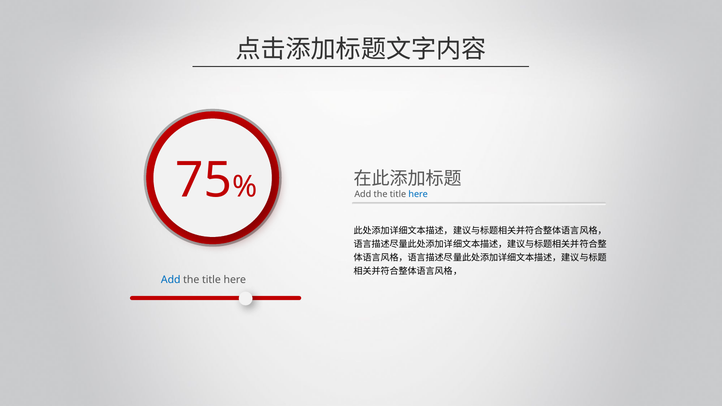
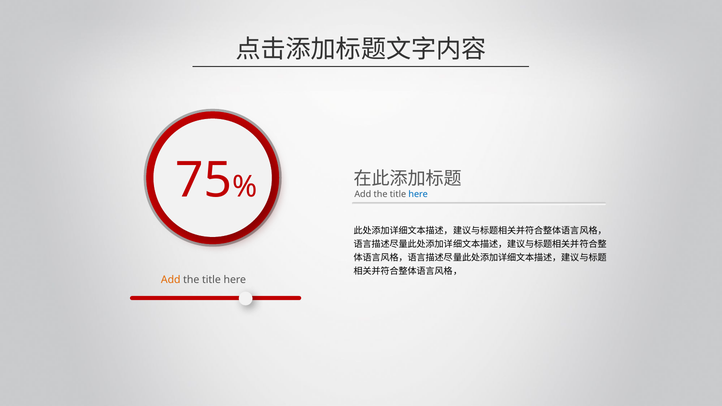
Add colour: blue -> orange (171, 280)
